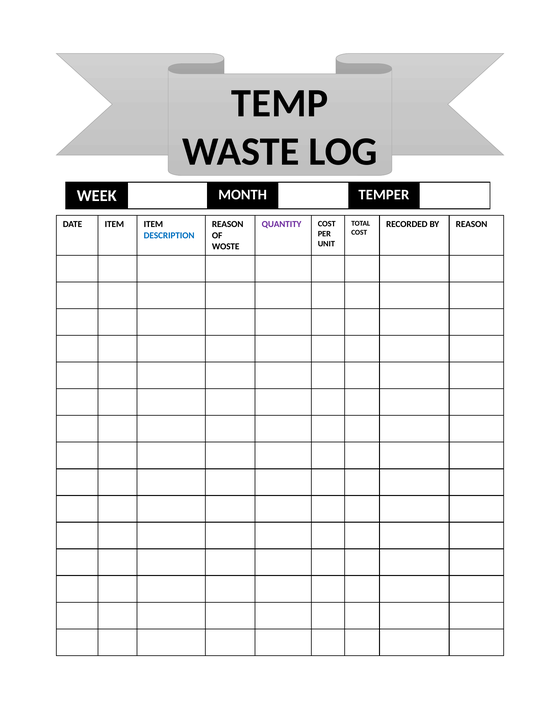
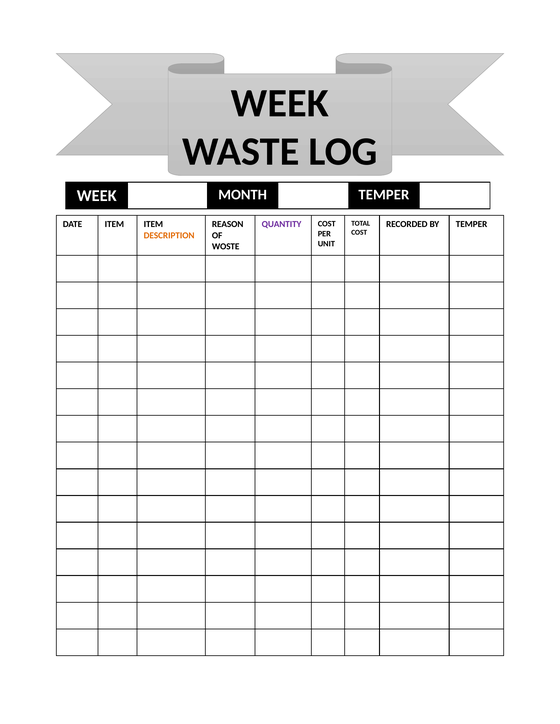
TEMP: TEMP -> WEEK (280, 103)
BY REASON: REASON -> TEMPER (472, 225)
DESCRIPTION colour: blue -> orange (169, 236)
